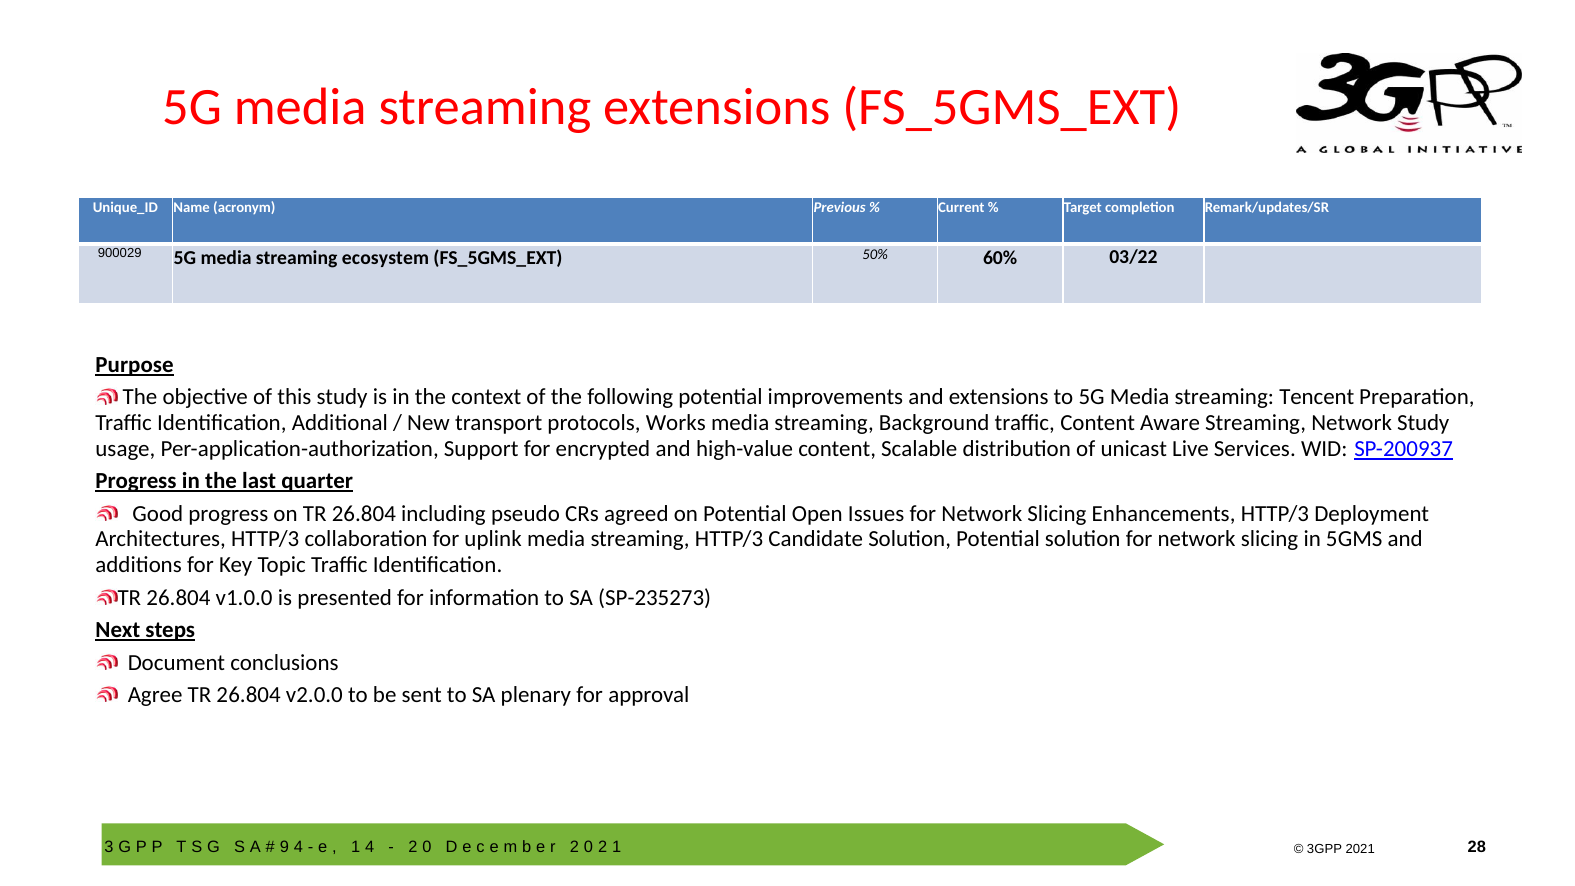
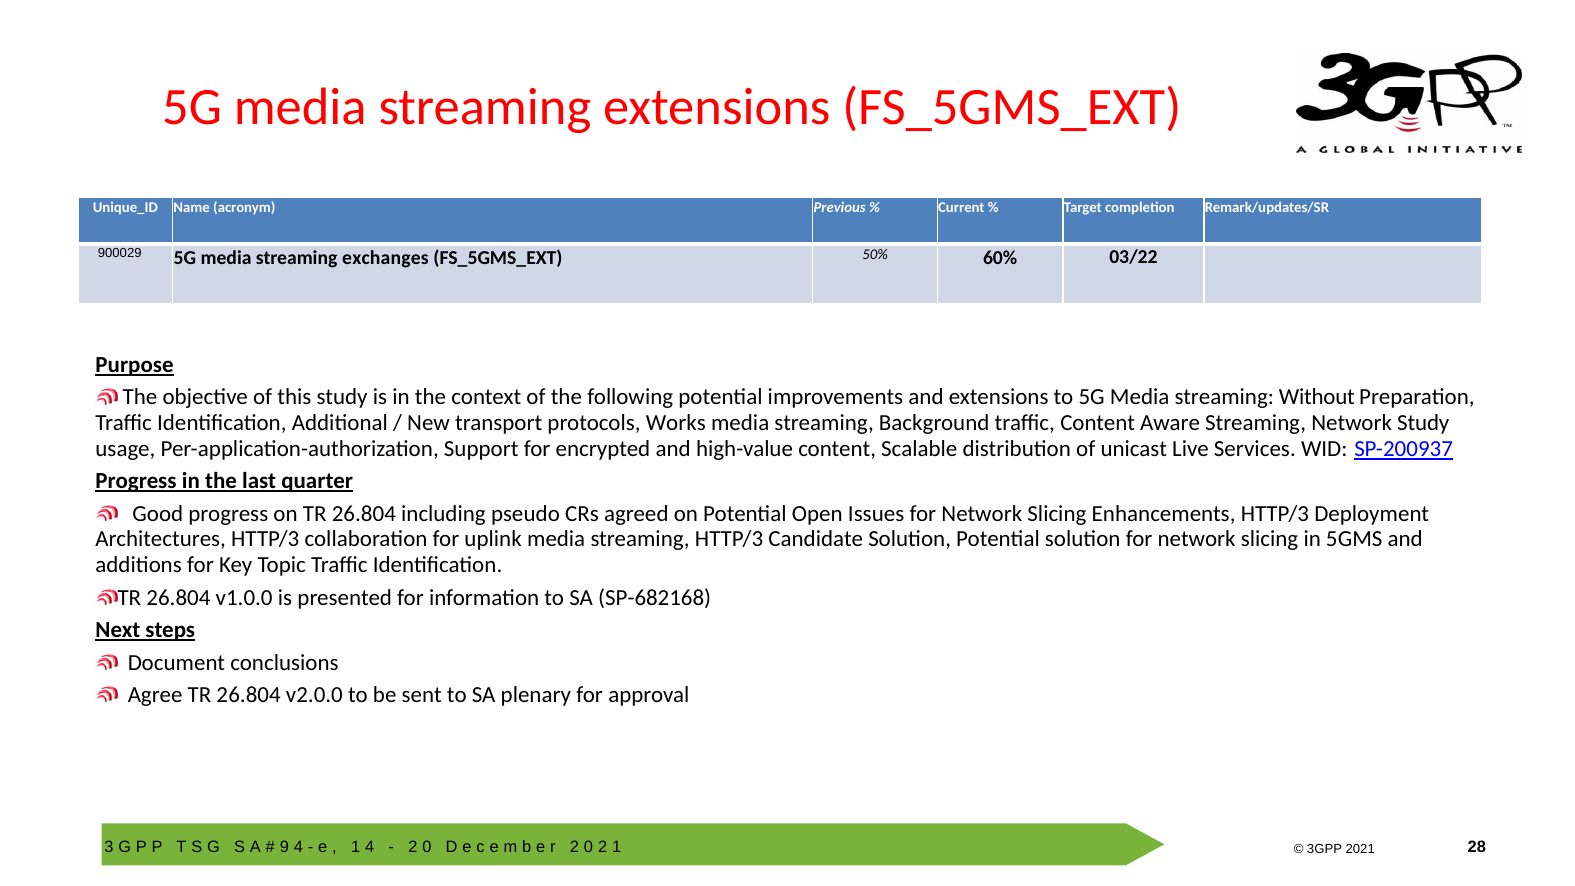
ecosystem: ecosystem -> exchanges (385, 258)
Tencent: Tencent -> Without (1317, 397)
SP-235273: SP-235273 -> SP-682168 (655, 598)
